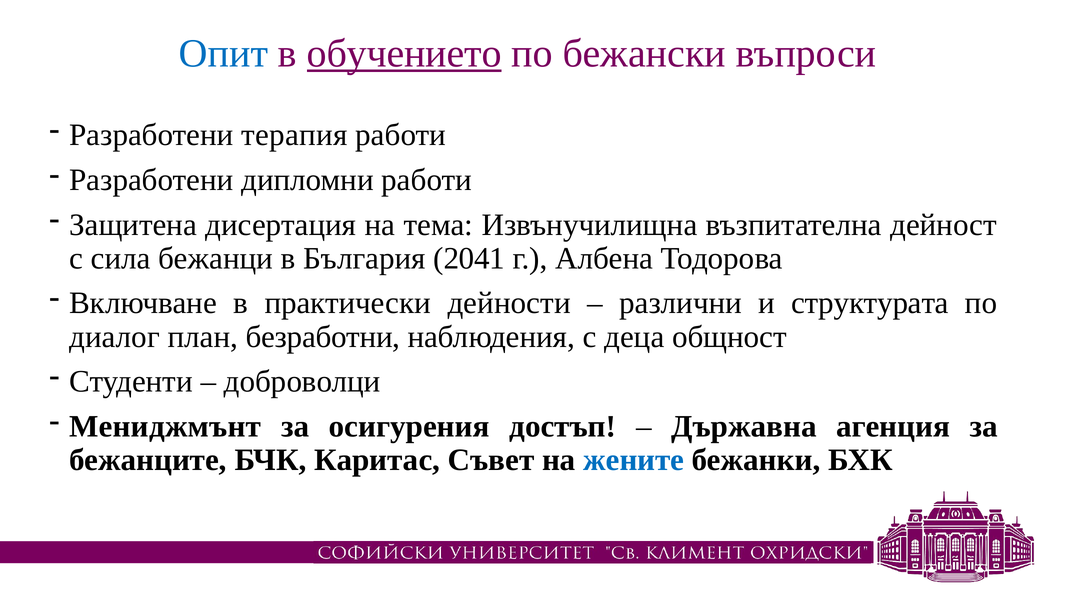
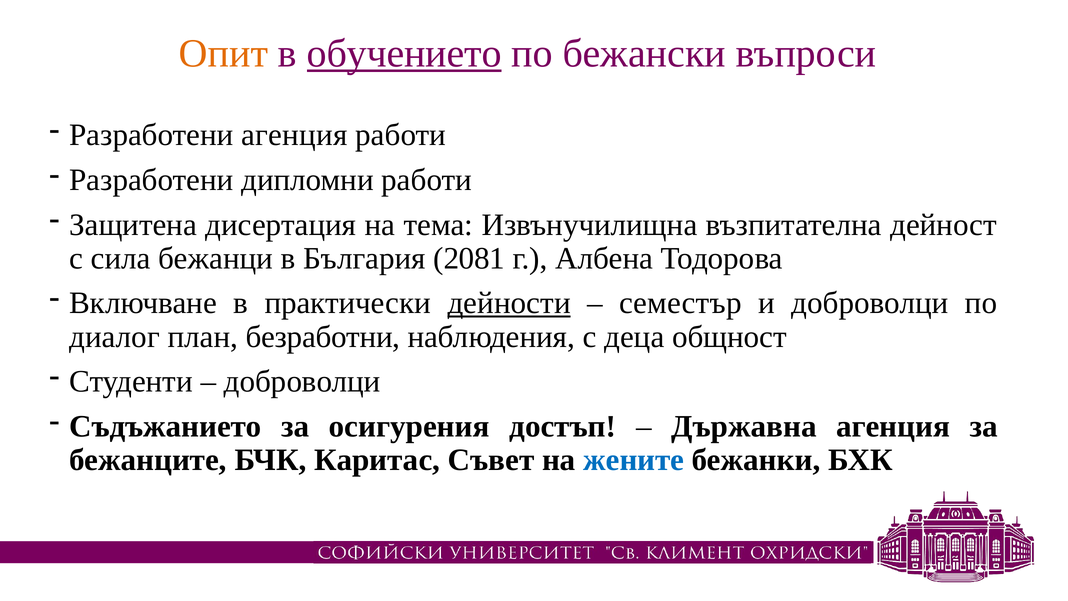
Опит colour: blue -> orange (223, 54)
Разработени терапия: терапия -> агенция (294, 135)
2041: 2041 -> 2081 (469, 258)
дейности underline: none -> present (509, 303)
различни: различни -> семестър (680, 303)
и структурата: структурата -> доброволци (870, 303)
Мениджмънт: Мениджмънт -> Съдъжанието (165, 426)
